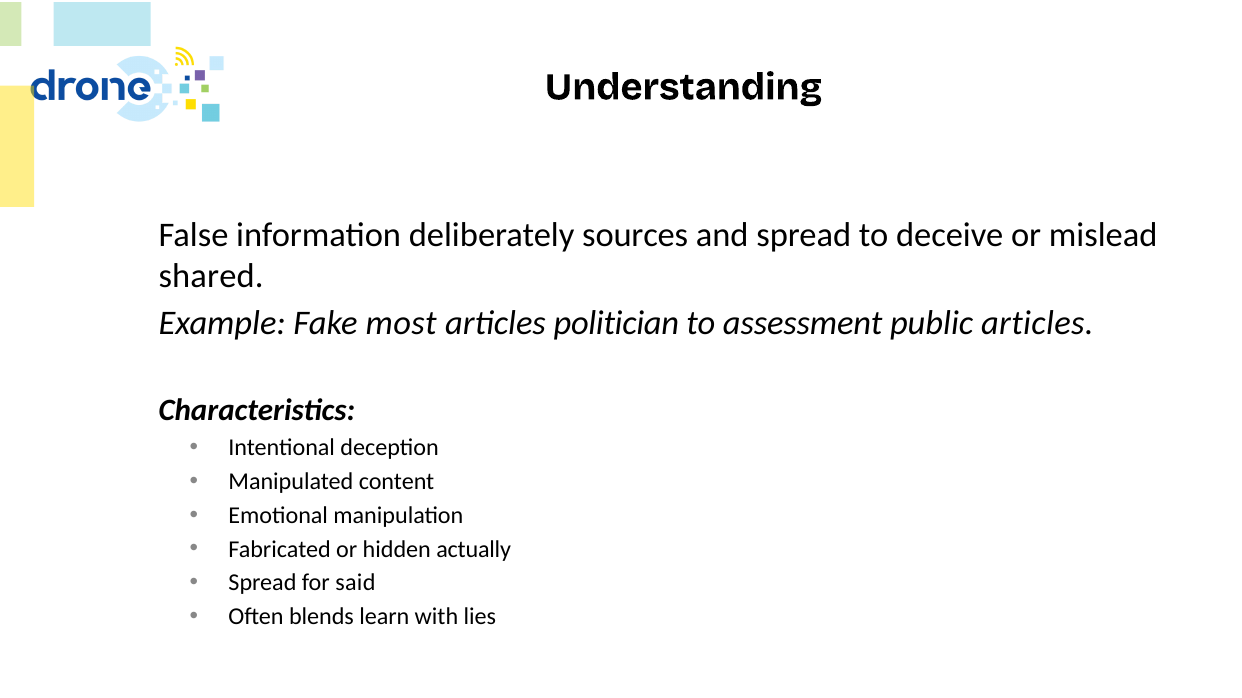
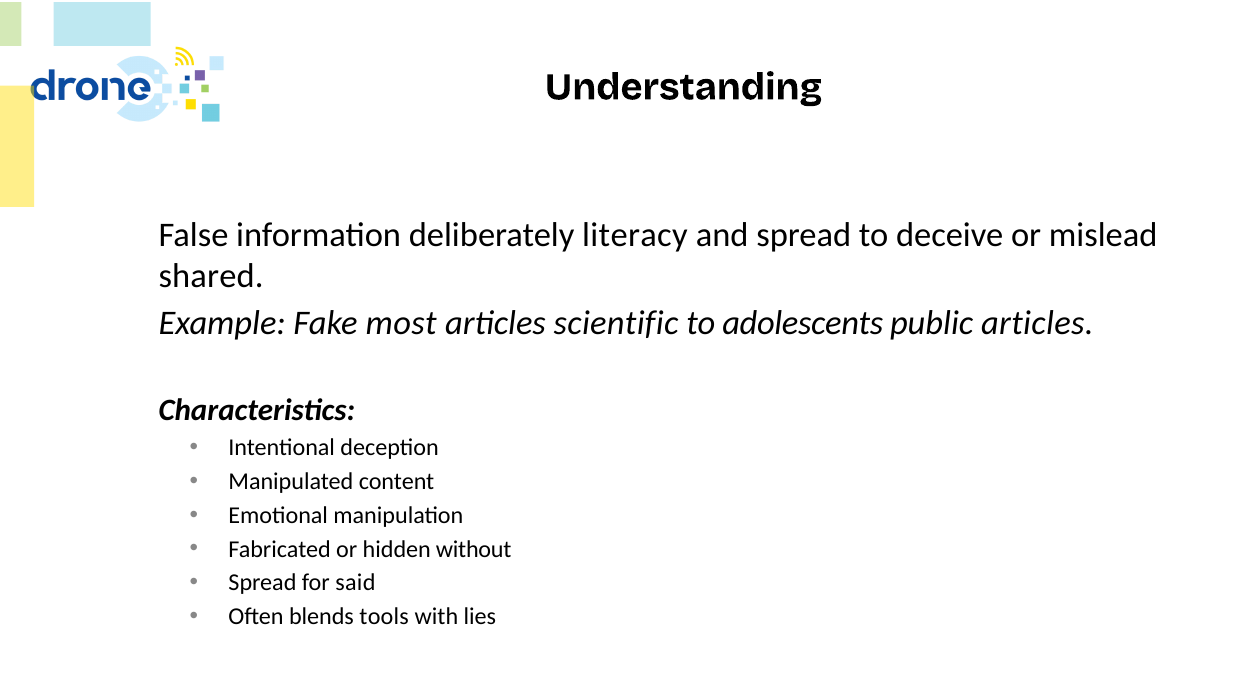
sources: sources -> literacy (635, 235)
politician: politician -> scientific (616, 323)
assessment: assessment -> adolescents (803, 323)
actually: actually -> without (474, 550)
learn: learn -> tools (384, 617)
